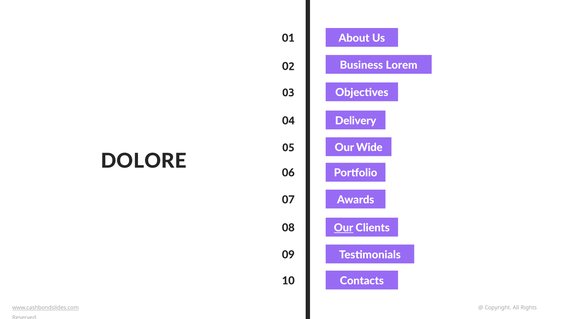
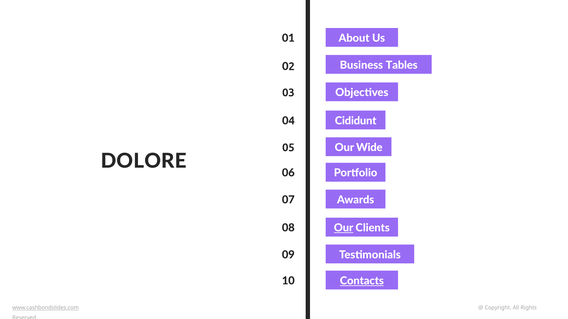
Lorem: Lorem -> Tables (402, 65)
Delivery: Delivery -> Cididunt (356, 121)
Contacts underline: none -> present (362, 281)
